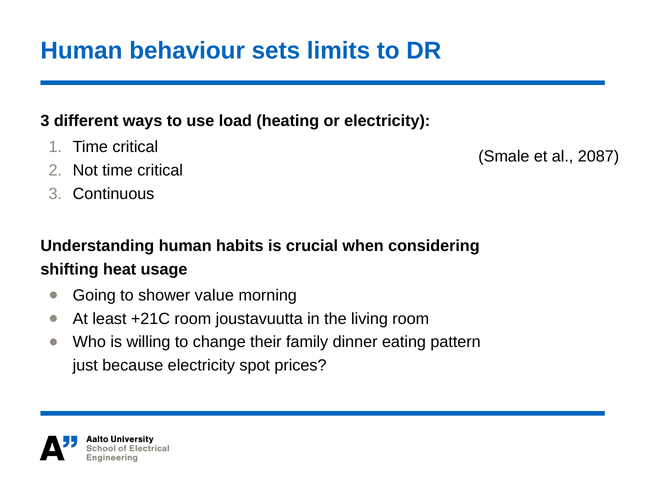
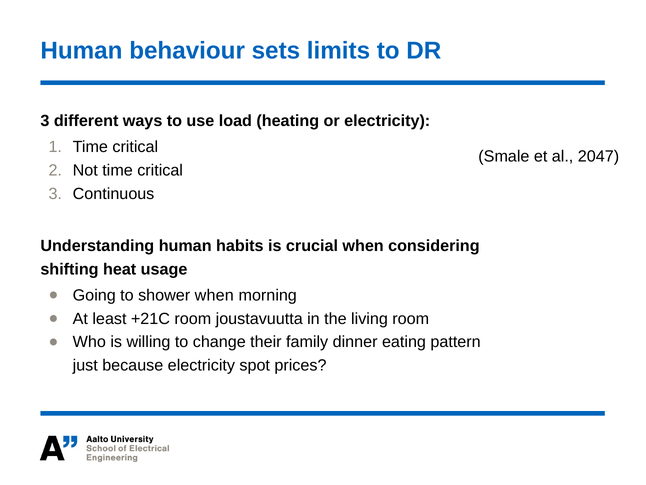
2087: 2087 -> 2047 (598, 156)
shower value: value -> when (214, 295)
